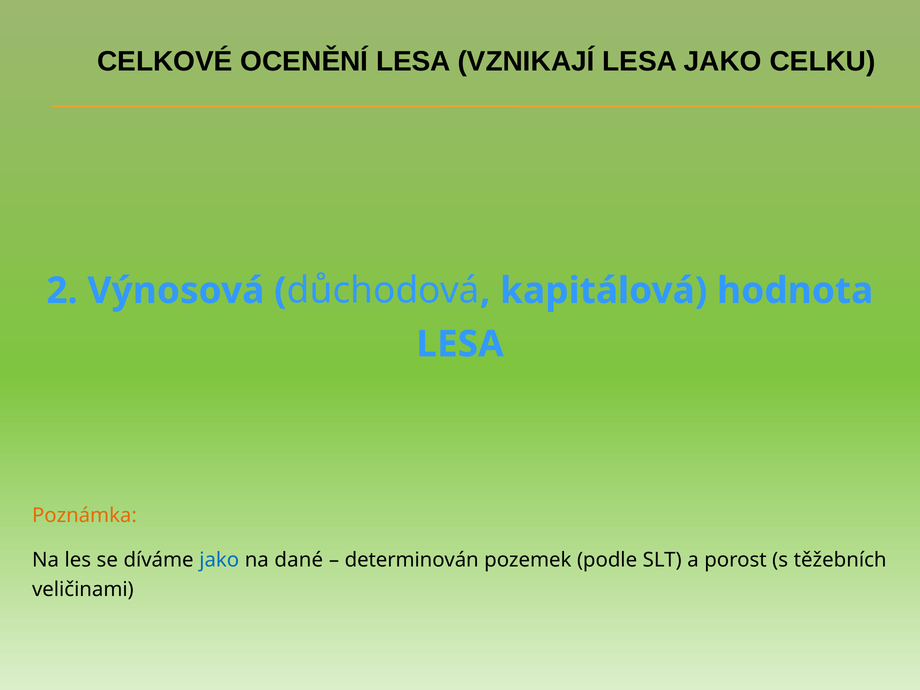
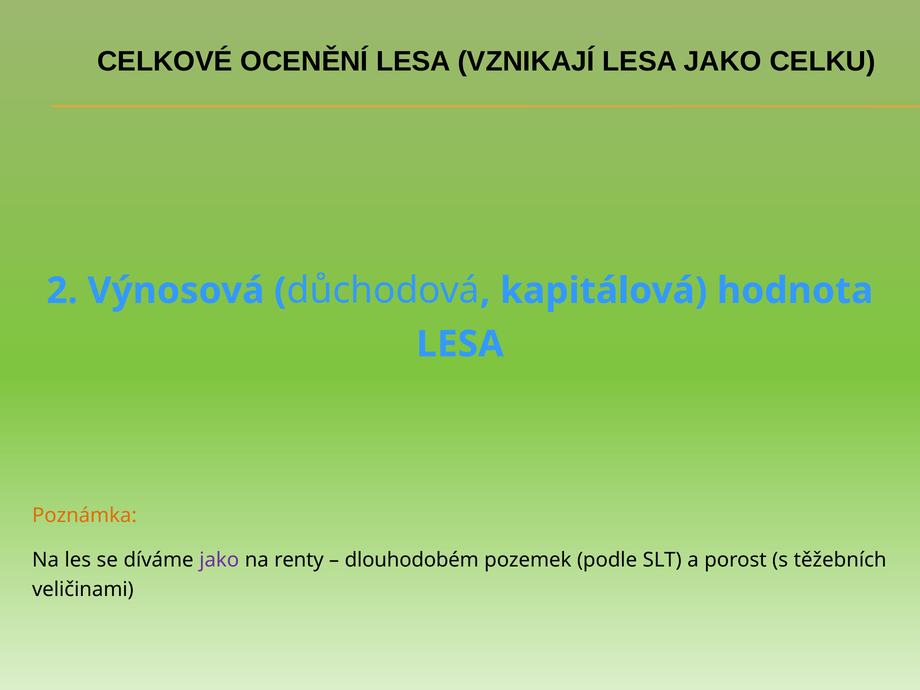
jako colour: blue -> purple (219, 560)
dané: dané -> renty (299, 560)
determinován: determinován -> dlouhodobém (412, 560)
